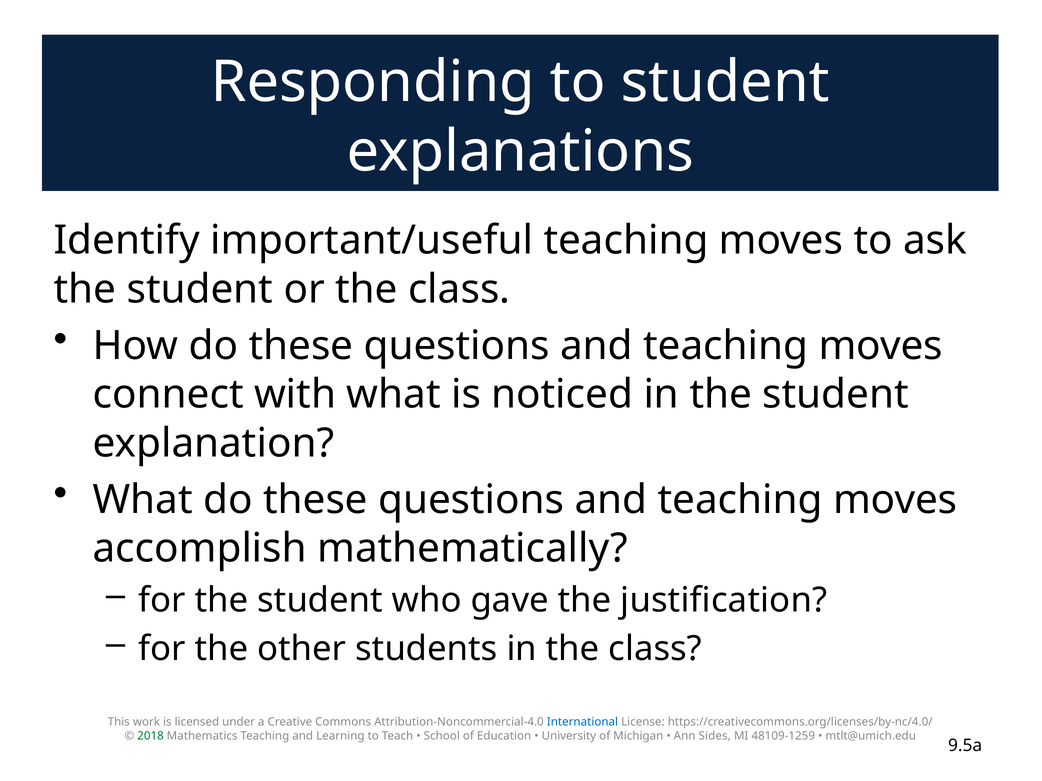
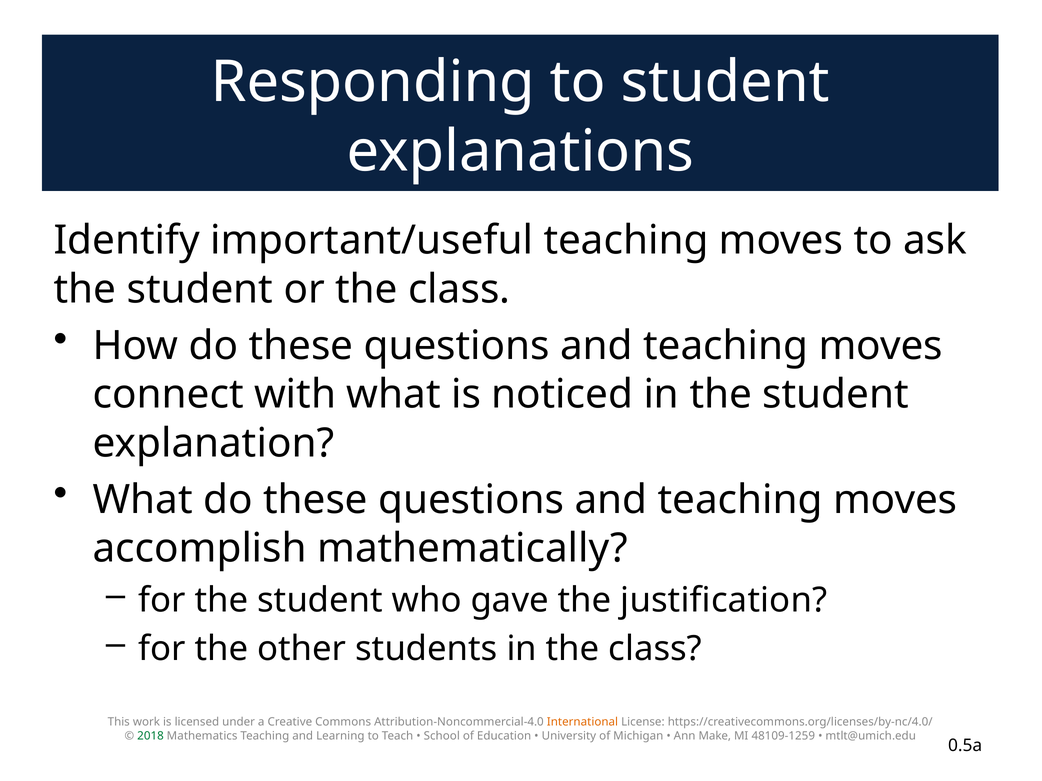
International colour: blue -> orange (582, 722)
Sides: Sides -> Make (715, 736)
9.5a: 9.5a -> 0.5a (965, 746)
